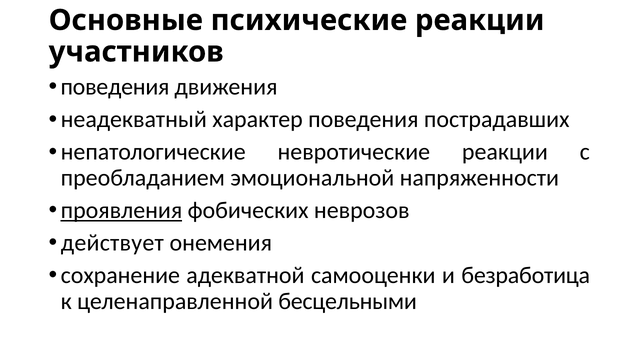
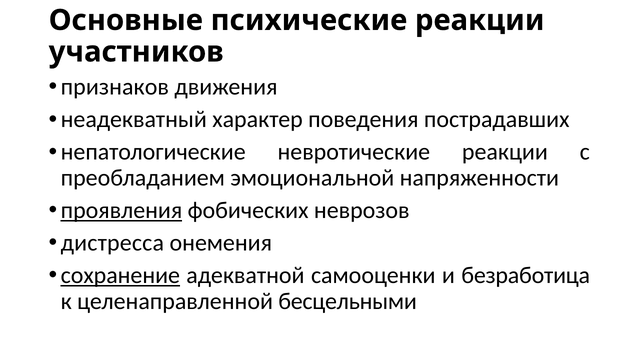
поведения: поведения -> признаков (115, 87)
действует: действует -> дистресса (112, 243)
сохранение underline: none -> present (120, 276)
